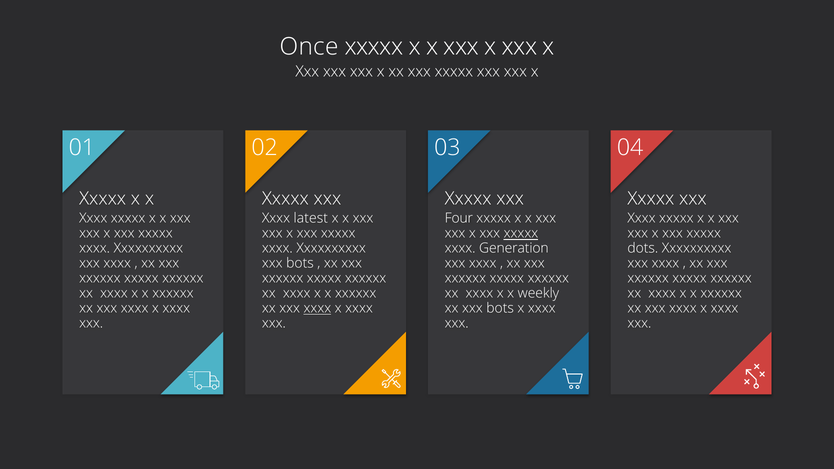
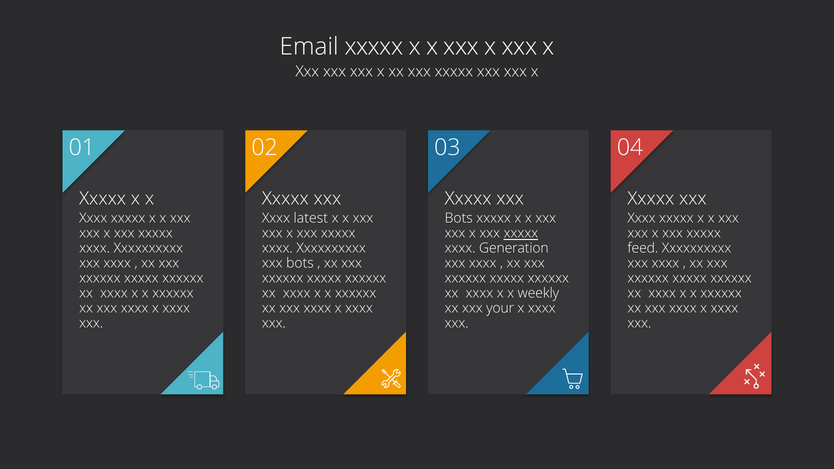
Once: Once -> Email (309, 47)
Four: Four -> Bots (459, 218)
dots: dots -> feed (643, 248)
xxxx underline: present -> none (317, 308)
xx xxx bots: bots -> your (500, 308)
